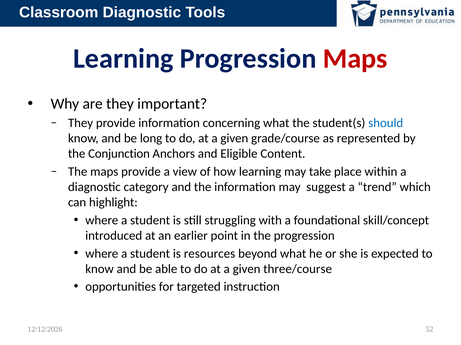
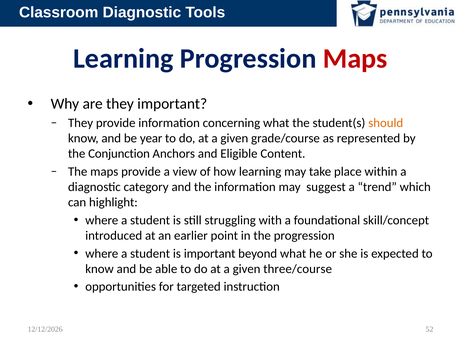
should colour: blue -> orange (386, 123)
long: long -> year (151, 139)
is resources: resources -> important (210, 254)
